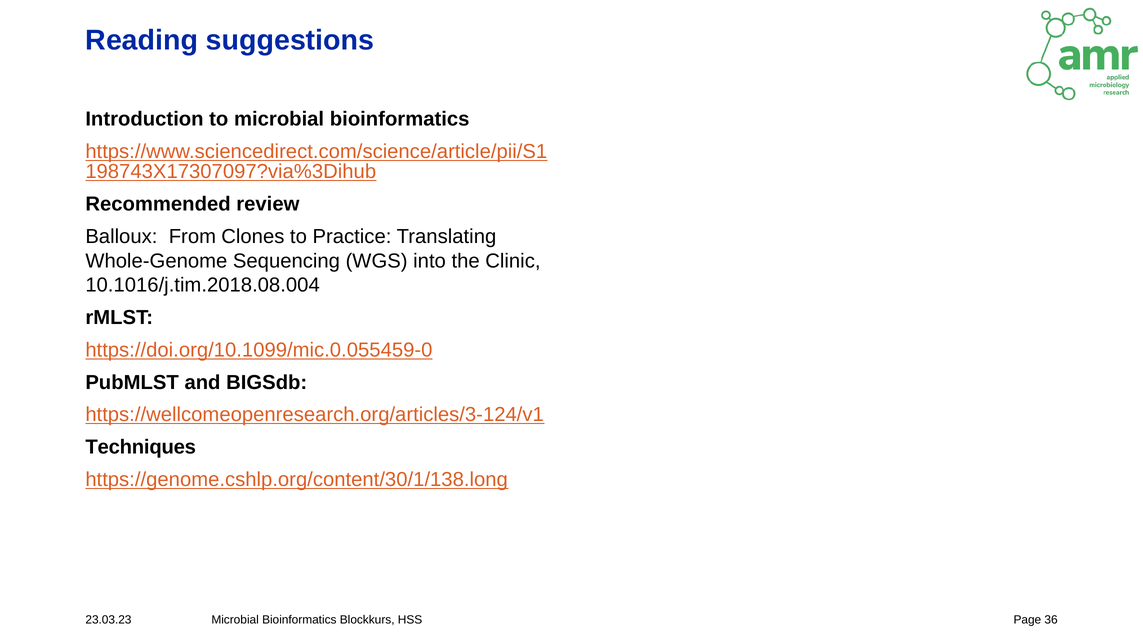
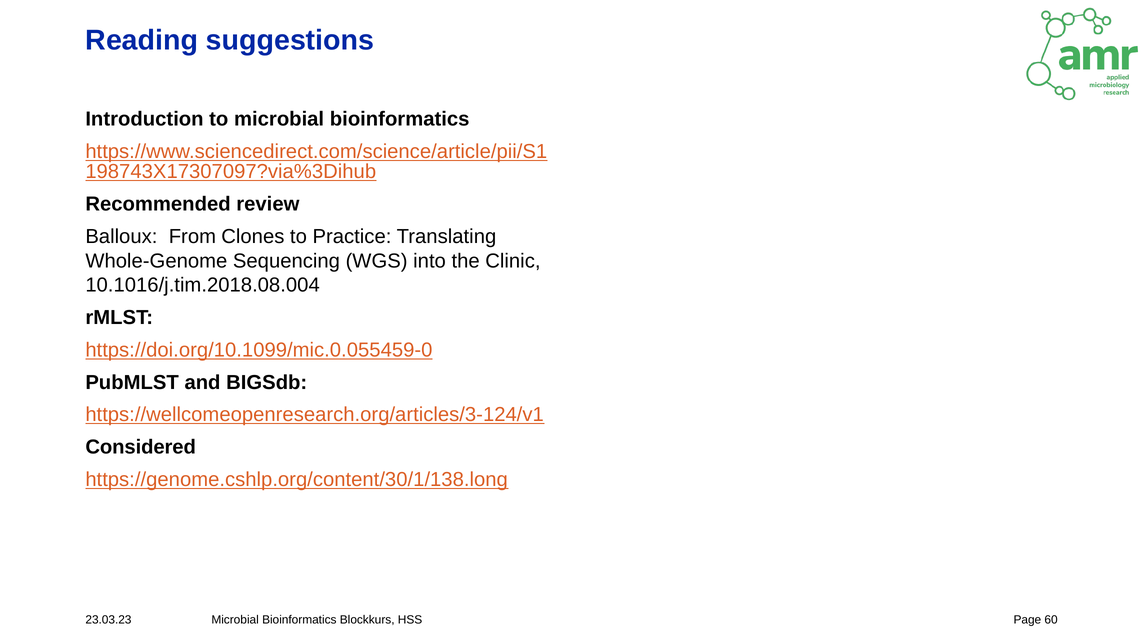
Techniques: Techniques -> Considered (141, 447)
36: 36 -> 60 (1051, 620)
